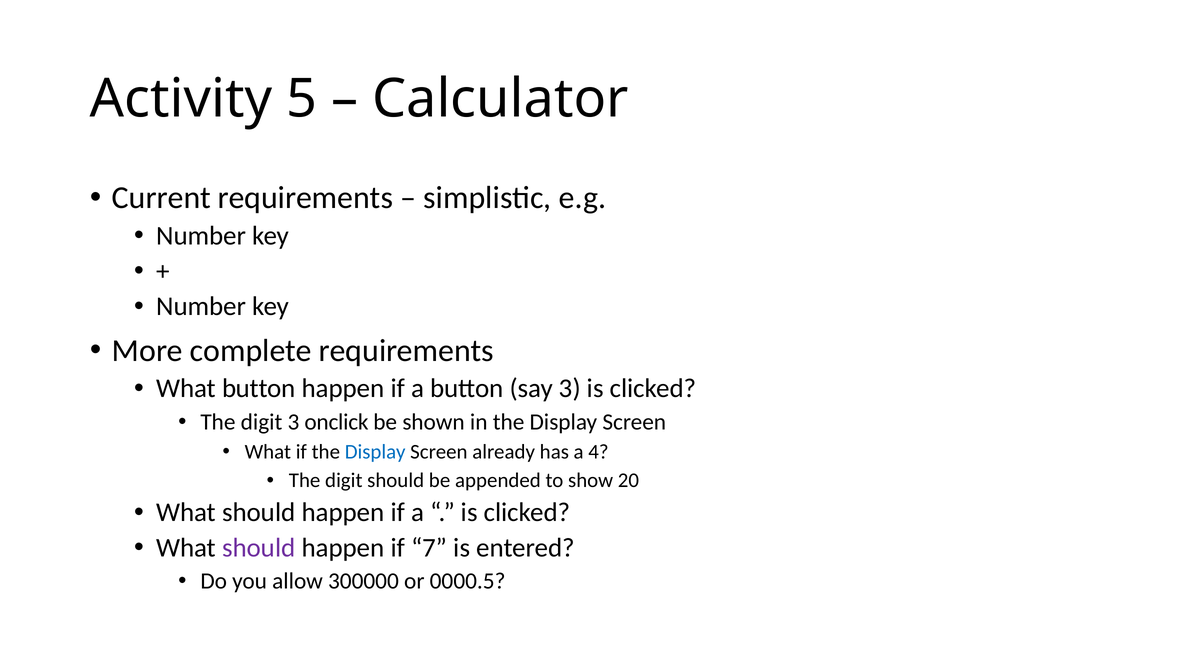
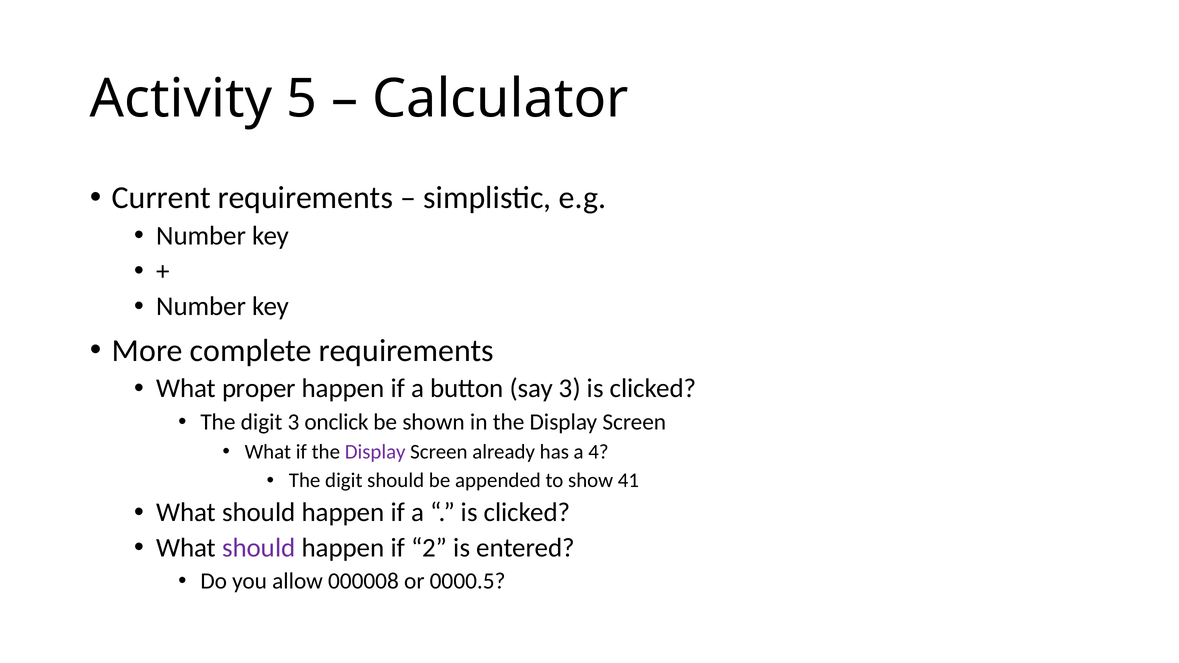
What button: button -> proper (259, 389)
Display colour: blue -> purple (375, 452)
20: 20 -> 41 (628, 481)
7: 7 -> 2 (429, 548)
300000: 300000 -> 000008 (363, 581)
